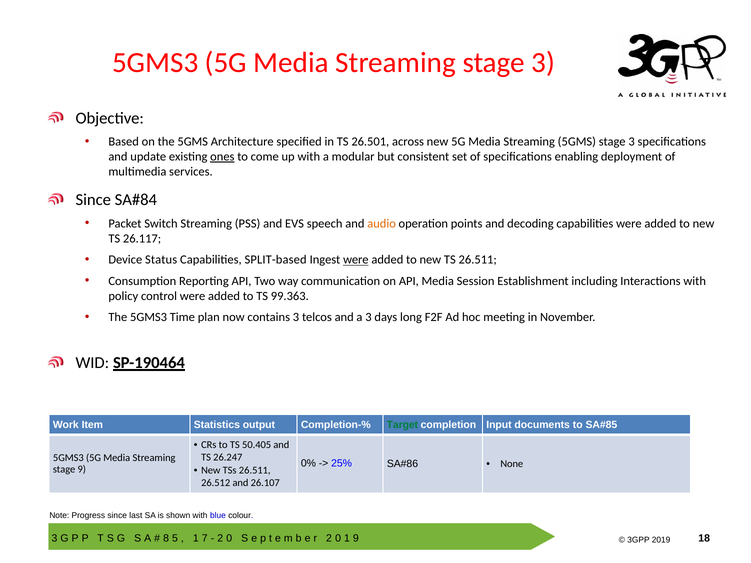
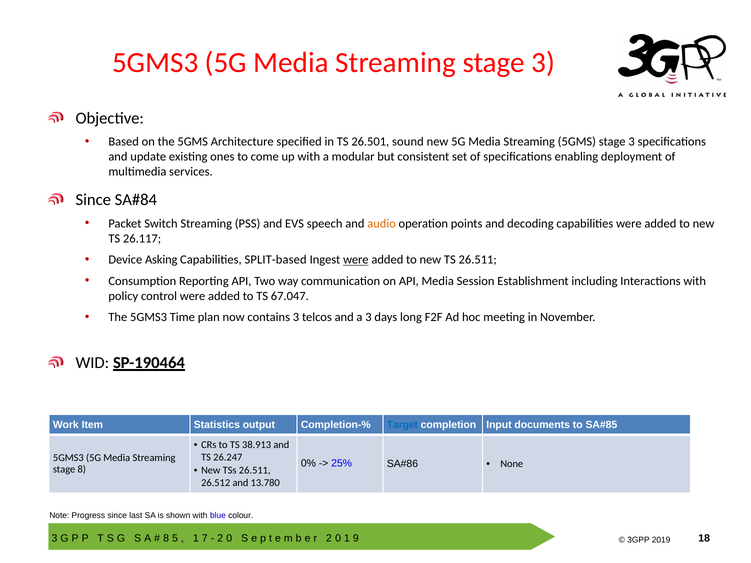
across: across -> sound (408, 142)
ones underline: present -> none (222, 157)
Status: Status -> Asking (161, 260)
99.363: 99.363 -> 67.047 (290, 296)
Target colour: green -> blue (402, 425)
50.405: 50.405 -> 38.913 (257, 445)
stage 9: 9 -> 8 (82, 470)
26.107: 26.107 -> 13.780 (265, 483)
